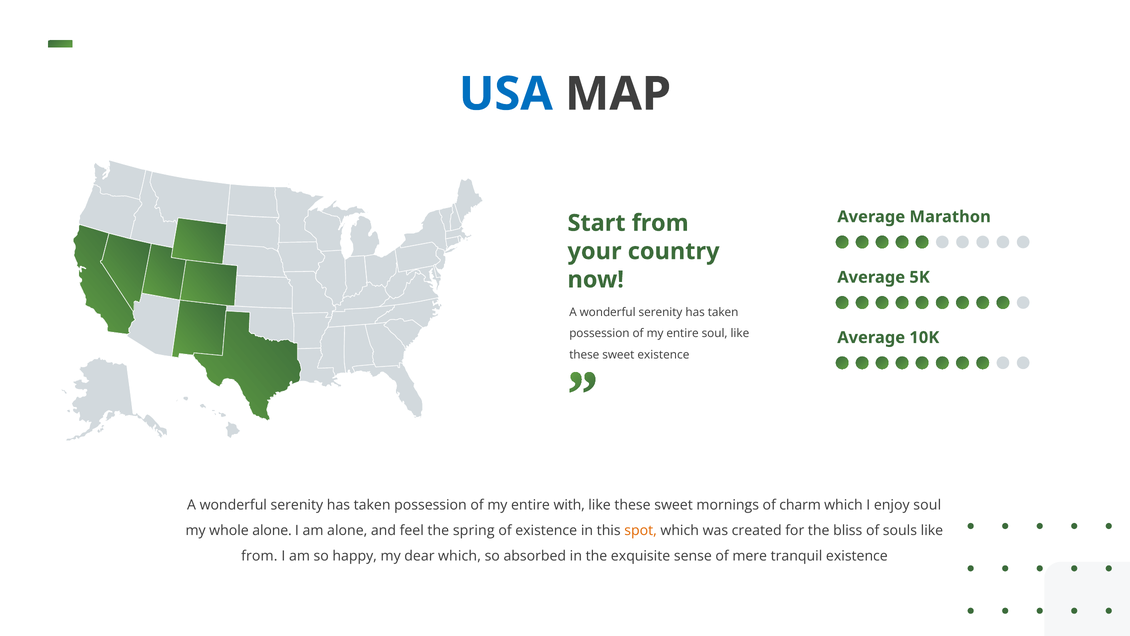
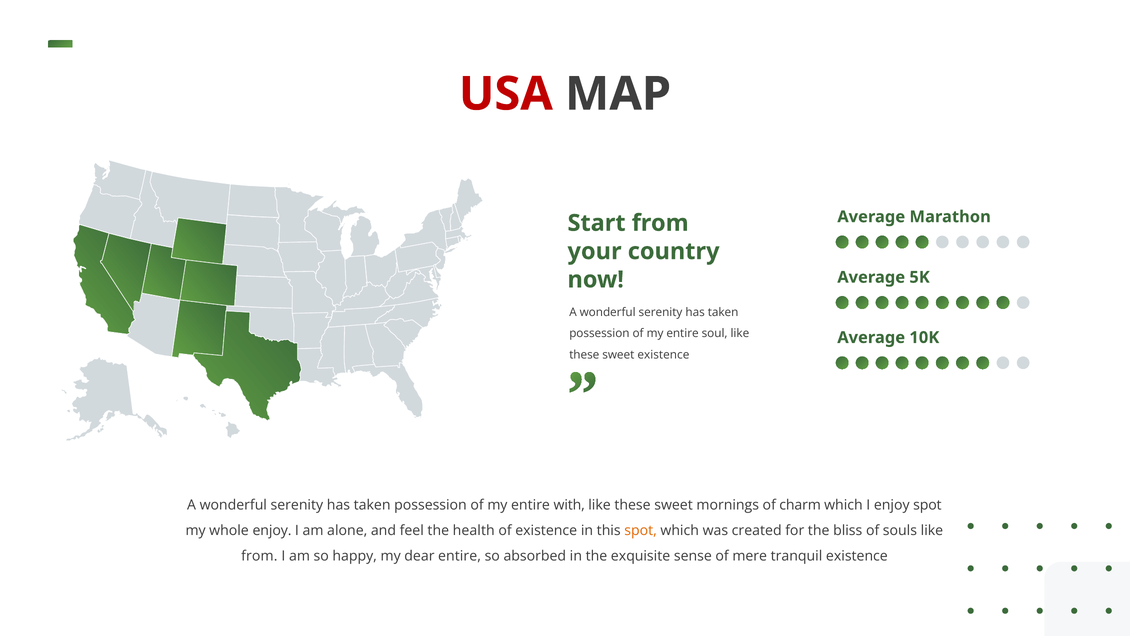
USA colour: blue -> red (506, 94)
enjoy soul: soul -> spot (927, 505)
whole alone: alone -> enjoy (272, 530)
spring: spring -> health (474, 530)
dear which: which -> entire (460, 556)
